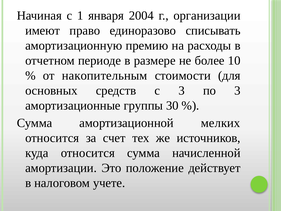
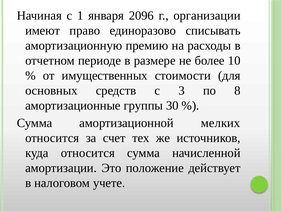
2004: 2004 -> 2096 (141, 16)
накопительным: накопительным -> имущественных (105, 76)
по 3: 3 -> 8 (237, 90)
